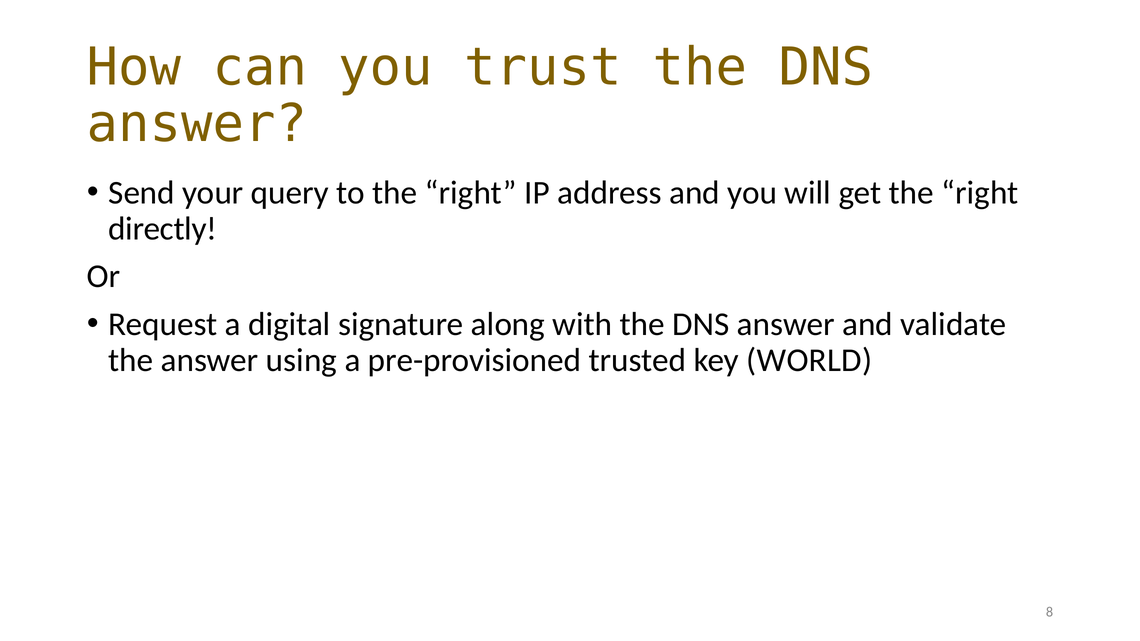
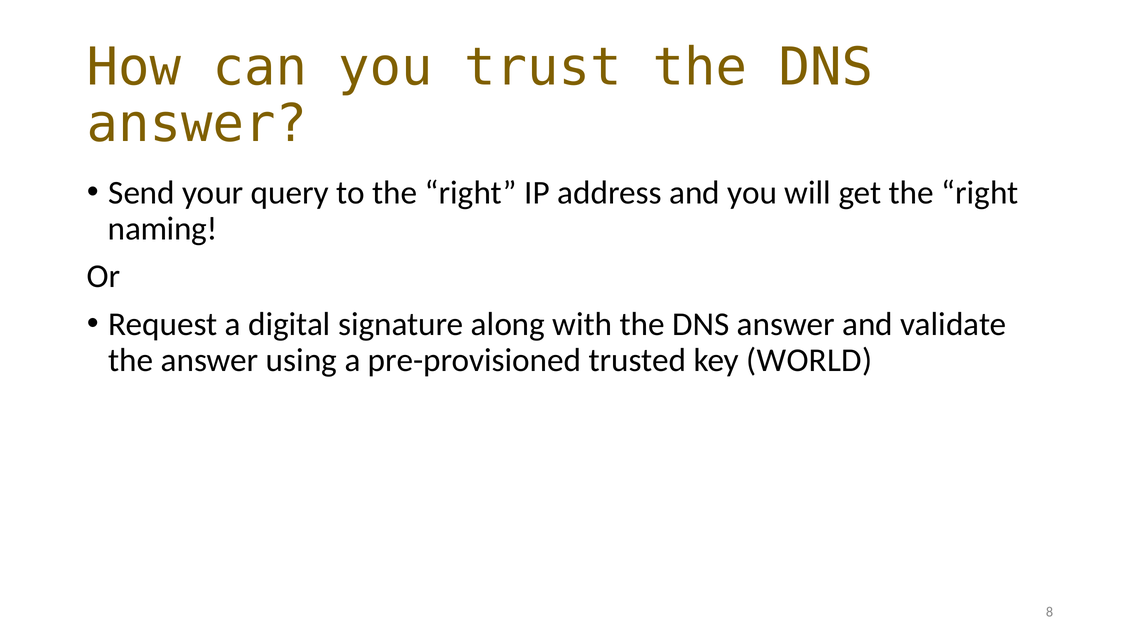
directly: directly -> naming (163, 229)
